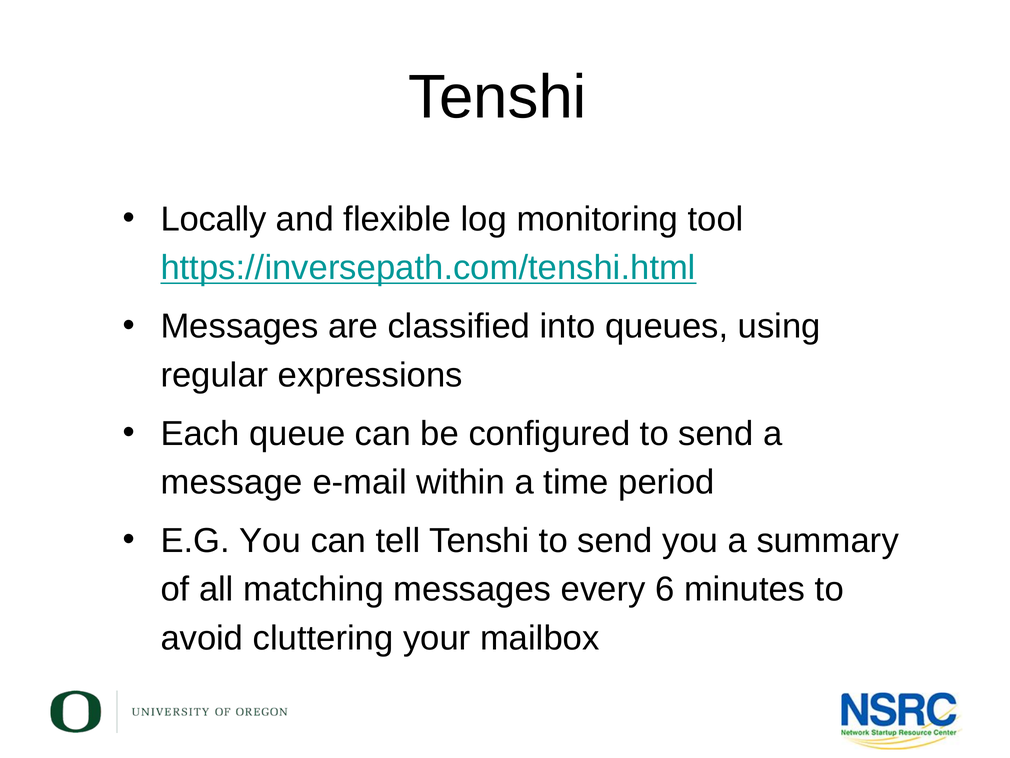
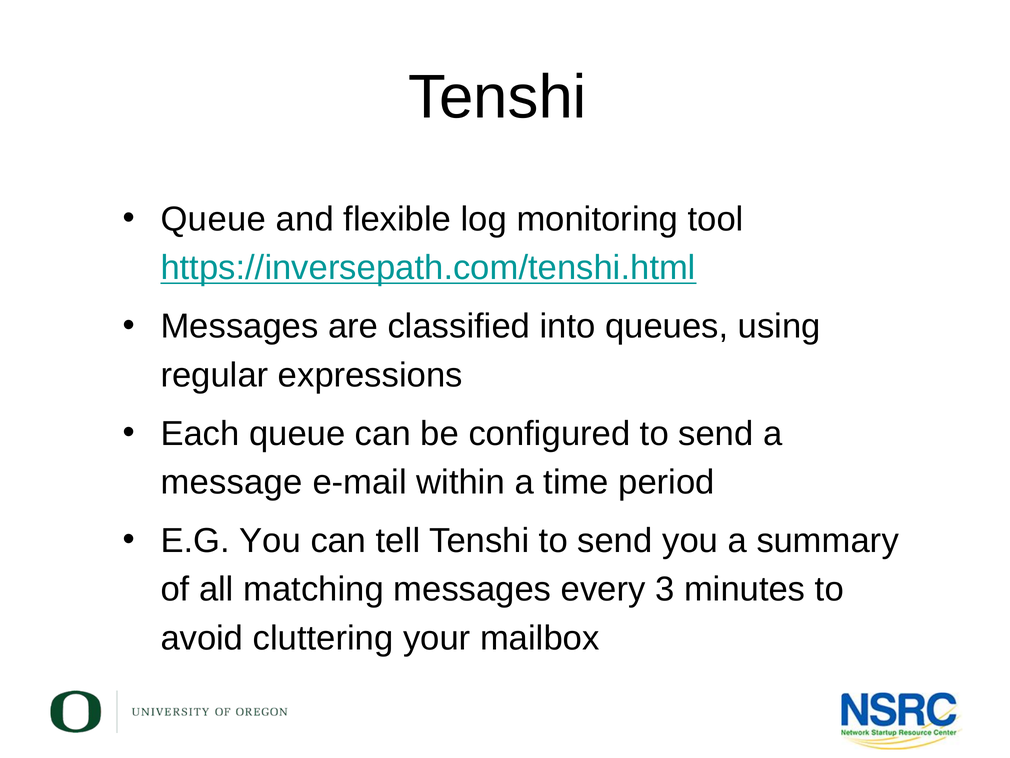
Locally: Locally -> Queue (213, 219)
6: 6 -> 3 (665, 589)
